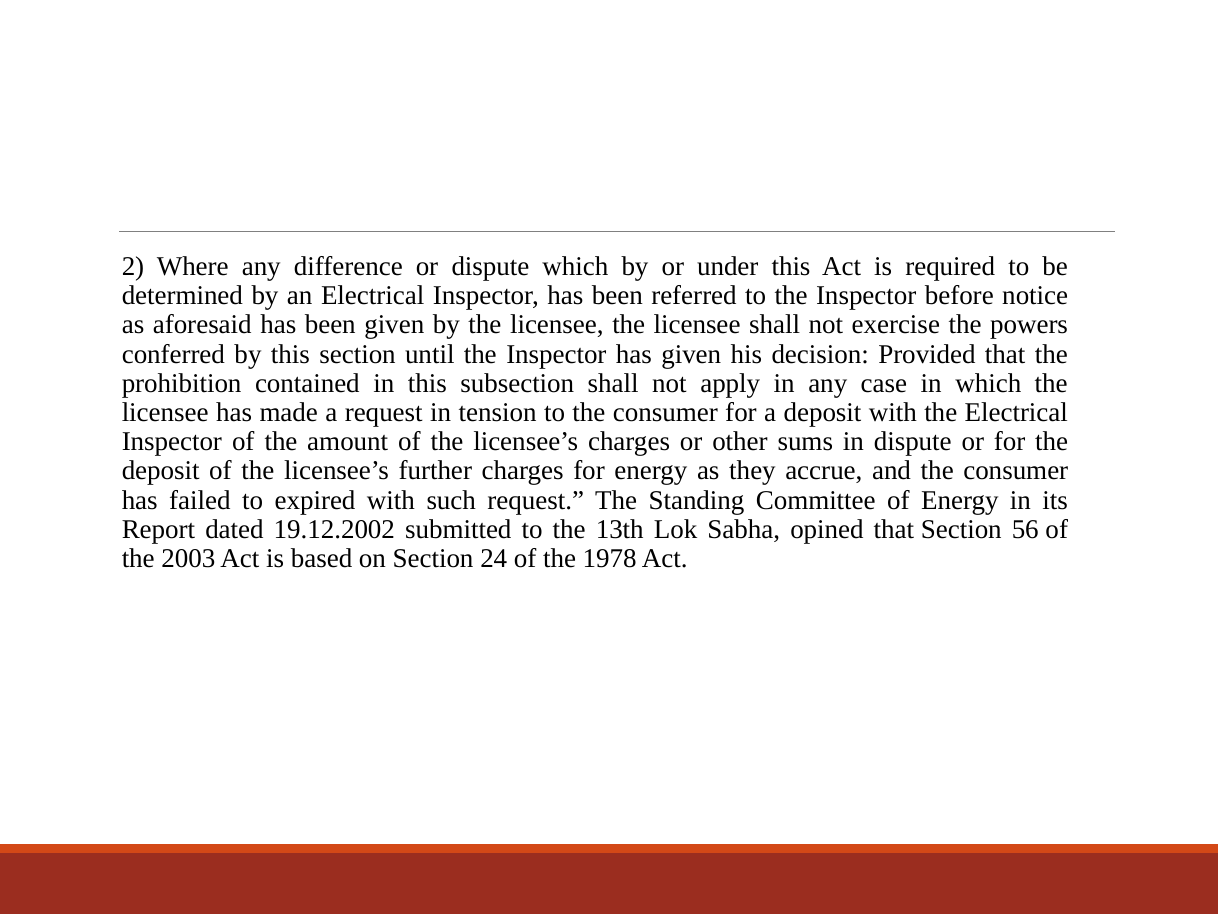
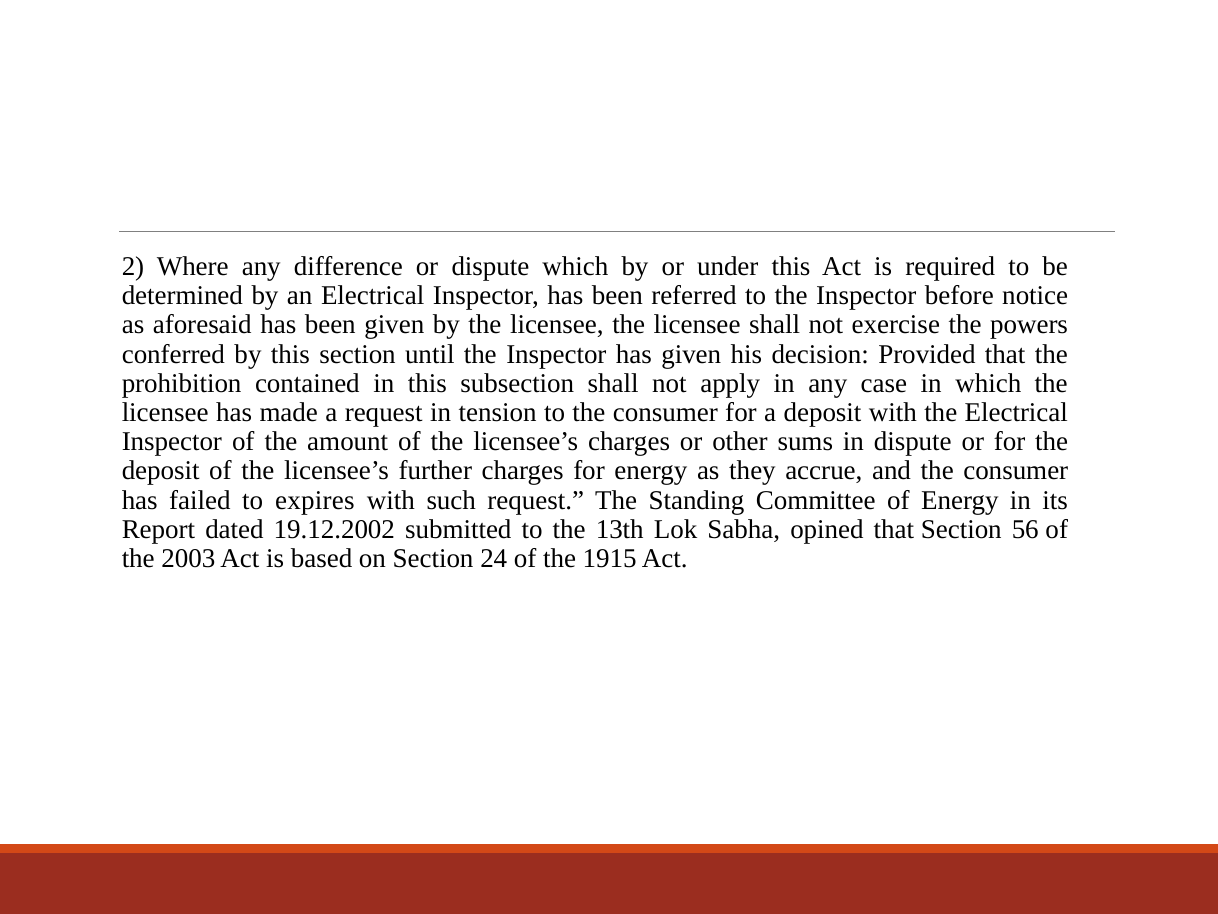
expired: expired -> expires (315, 500)
1978: 1978 -> 1915 (610, 558)
